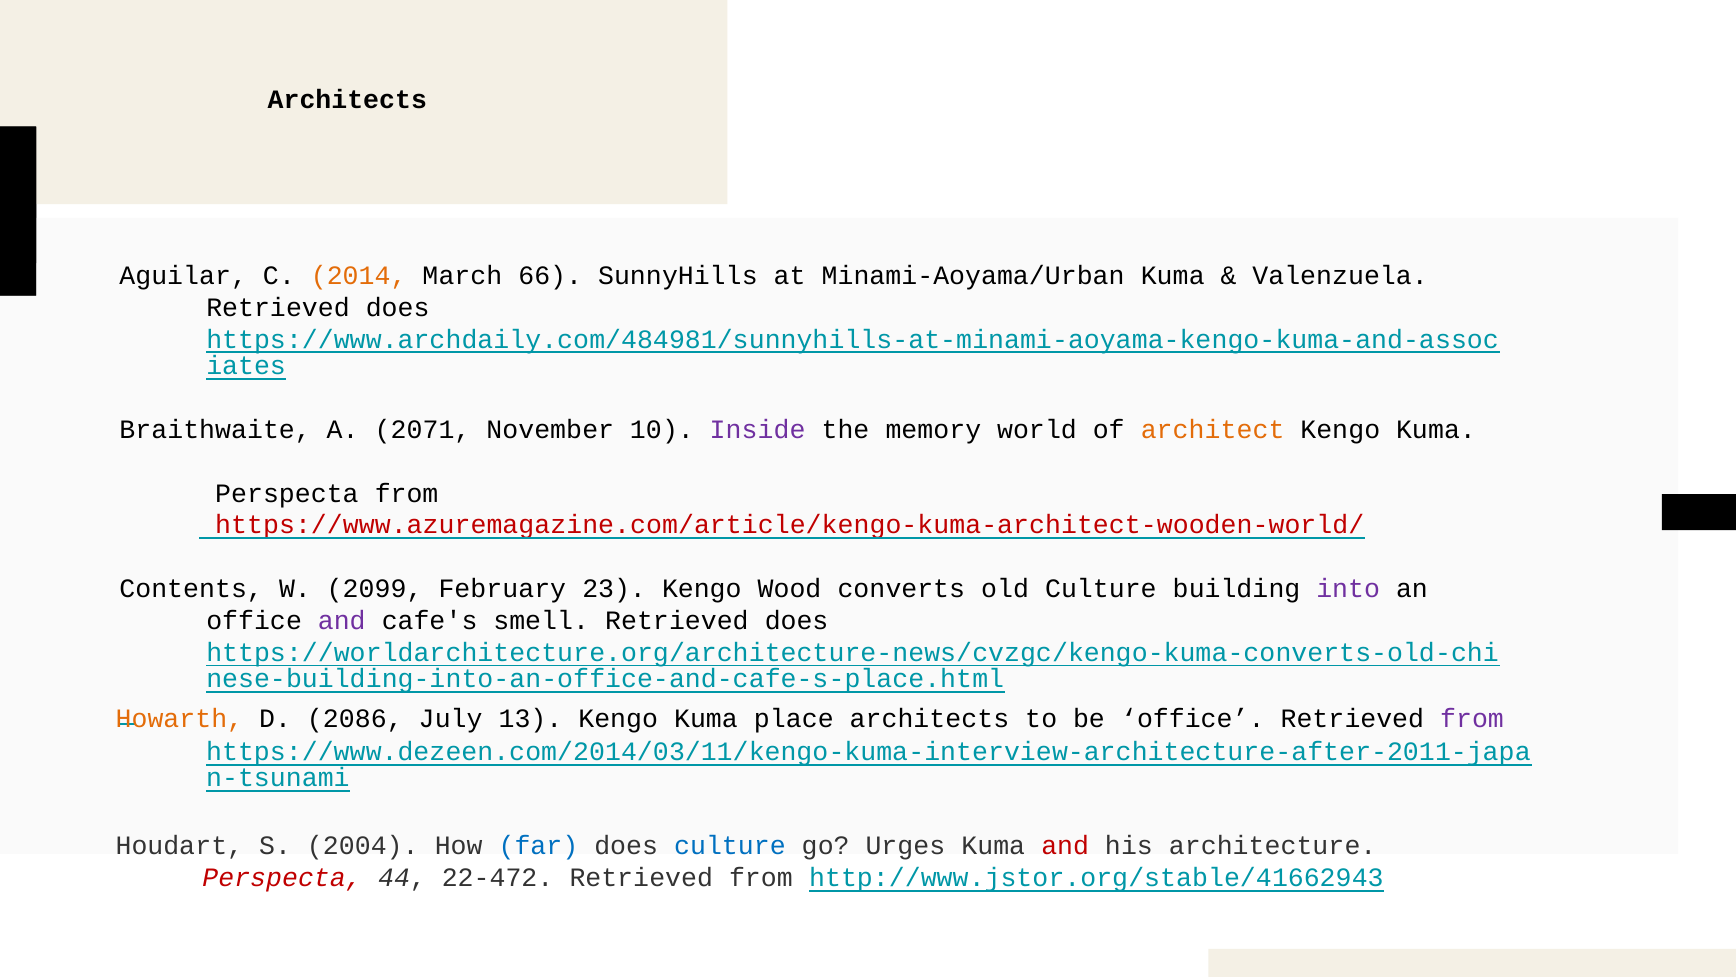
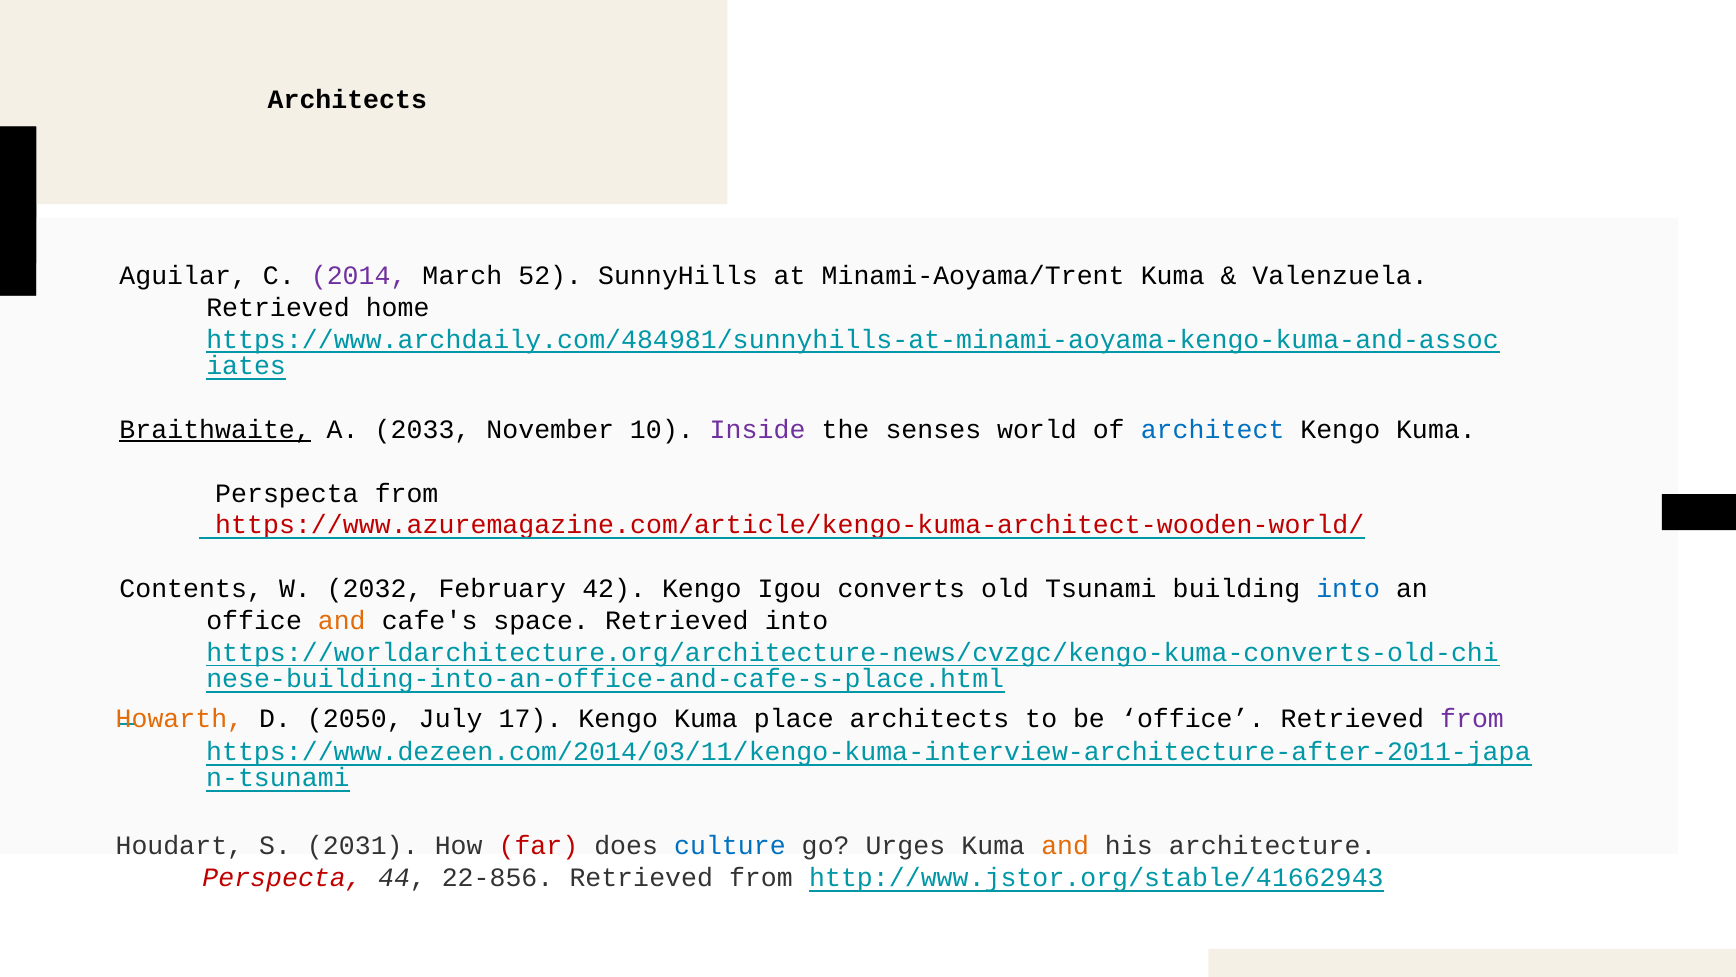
2014 colour: orange -> purple (359, 275)
66: 66 -> 52 (550, 275)
Minami-Aoyama/Urban: Minami-Aoyama/Urban -> Minami-Aoyama/Trent (973, 275)
does: does -> home (398, 307)
Braithwaite underline: none -> present (215, 429)
2071: 2071 -> 2033 (423, 429)
memory: memory -> senses (933, 429)
architect colour: orange -> blue (1213, 429)
2099: 2099 -> 2032 (375, 589)
23: 23 -> 42 (614, 589)
Wood: Wood -> Igou (790, 589)
old Culture: Culture -> Tsunami (1101, 589)
into colour: purple -> blue (1348, 589)
and colour: purple -> orange (342, 620)
smell: smell -> space (541, 620)
does: does -> into (797, 620)
2086: 2086 -> 2050 (355, 718)
13: 13 -> 17 (530, 718)
2004: 2004 -> 2031 (363, 845)
far colour: blue -> red (538, 845)
and colour: red -> orange (1065, 845)
22-472: 22-472 -> 22-856 (498, 877)
